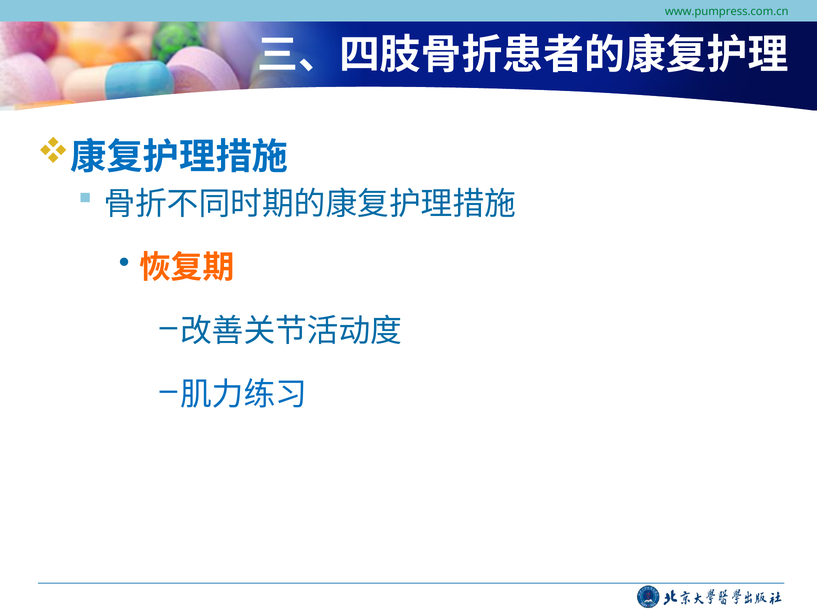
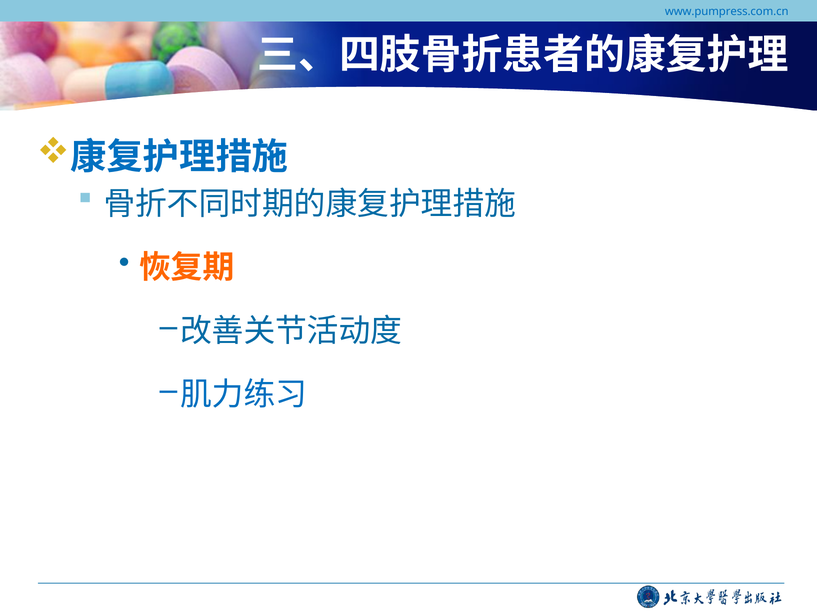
www.pumpress.com.cn colour: green -> blue (727, 12)
